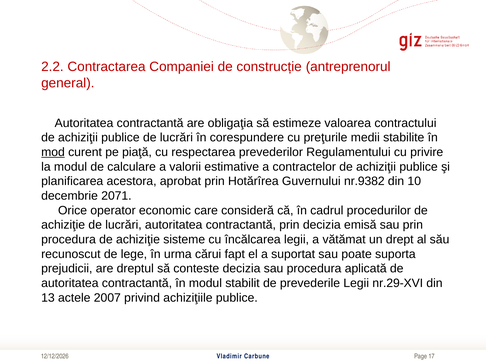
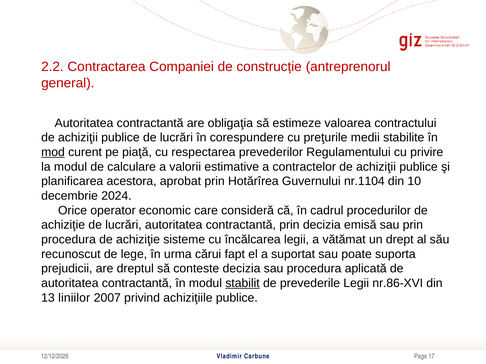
nr.9382: nr.9382 -> nr.1104 (364, 181)
2071: 2071 -> 2024 (116, 196)
stabilit underline: none -> present (243, 284)
nr.29-XVI: nr.29-XVI -> nr.86-XVI (398, 284)
actele: actele -> liniilor (74, 298)
